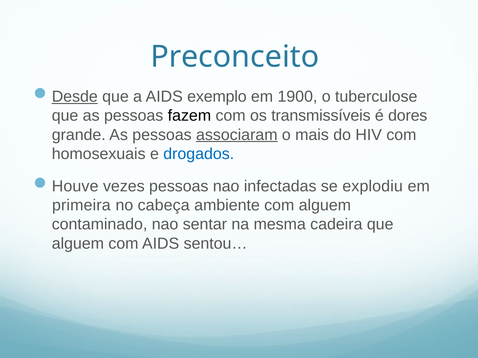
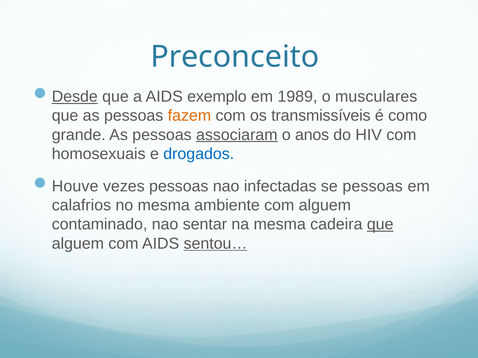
1900: 1900 -> 1989 (297, 97)
tuberculose: tuberculose -> musculares (376, 97)
fazem colour: black -> orange (189, 116)
dores: dores -> como (408, 116)
mais: mais -> anos (312, 135)
se explodiu: explodiu -> pessoas (373, 186)
primeira: primeira -> calafrios (81, 206)
no cabeça: cabeça -> mesma (164, 206)
que underline: none -> present (380, 225)
sentou… underline: none -> present (216, 244)
